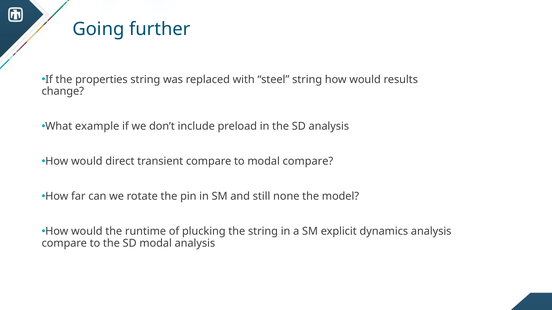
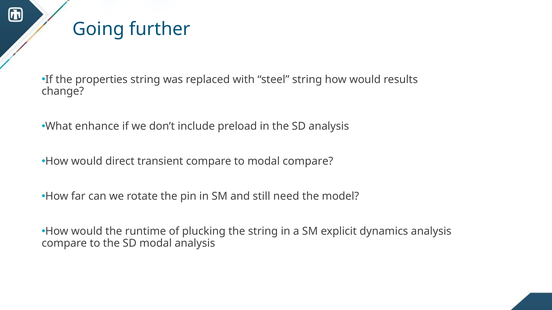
example: example -> enhance (97, 126)
none: none -> need (286, 197)
